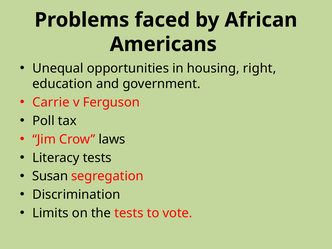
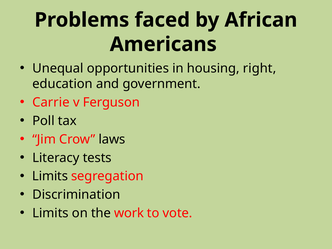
Susan: Susan -> Limits (50, 176)
the tests: tests -> work (129, 213)
